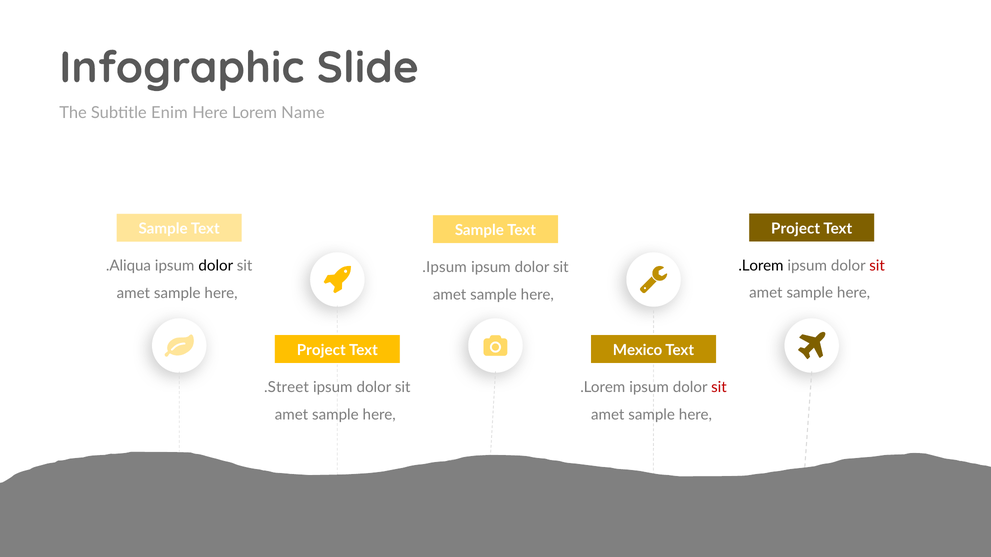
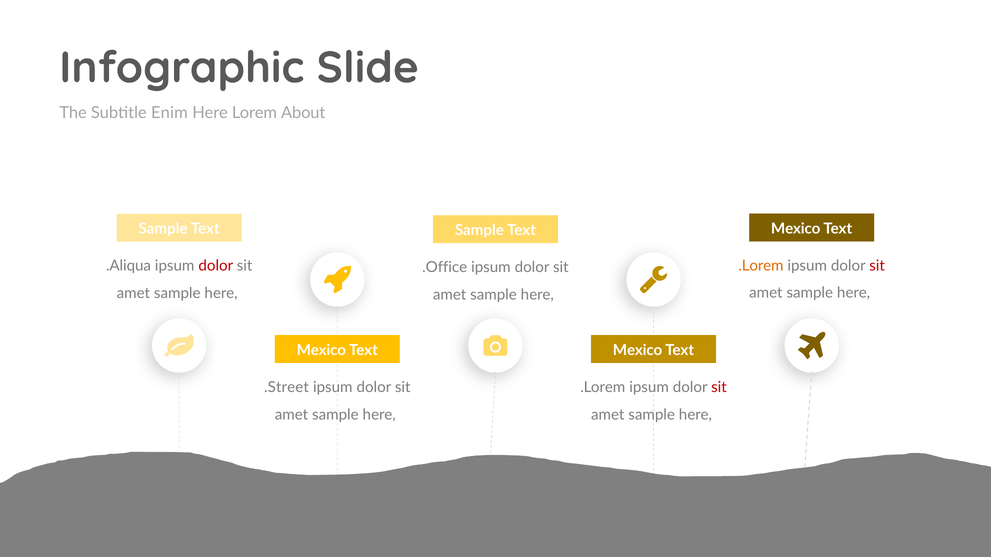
Name: Name -> About (303, 113)
Project: Project -> Mexico (796, 229)
.Lorem colour: black -> orange (761, 266)
dolor colour: black -> red (216, 266)
.Ipsum: .Ipsum -> .Office (445, 268)
Project: Project -> Mexico (321, 350)
